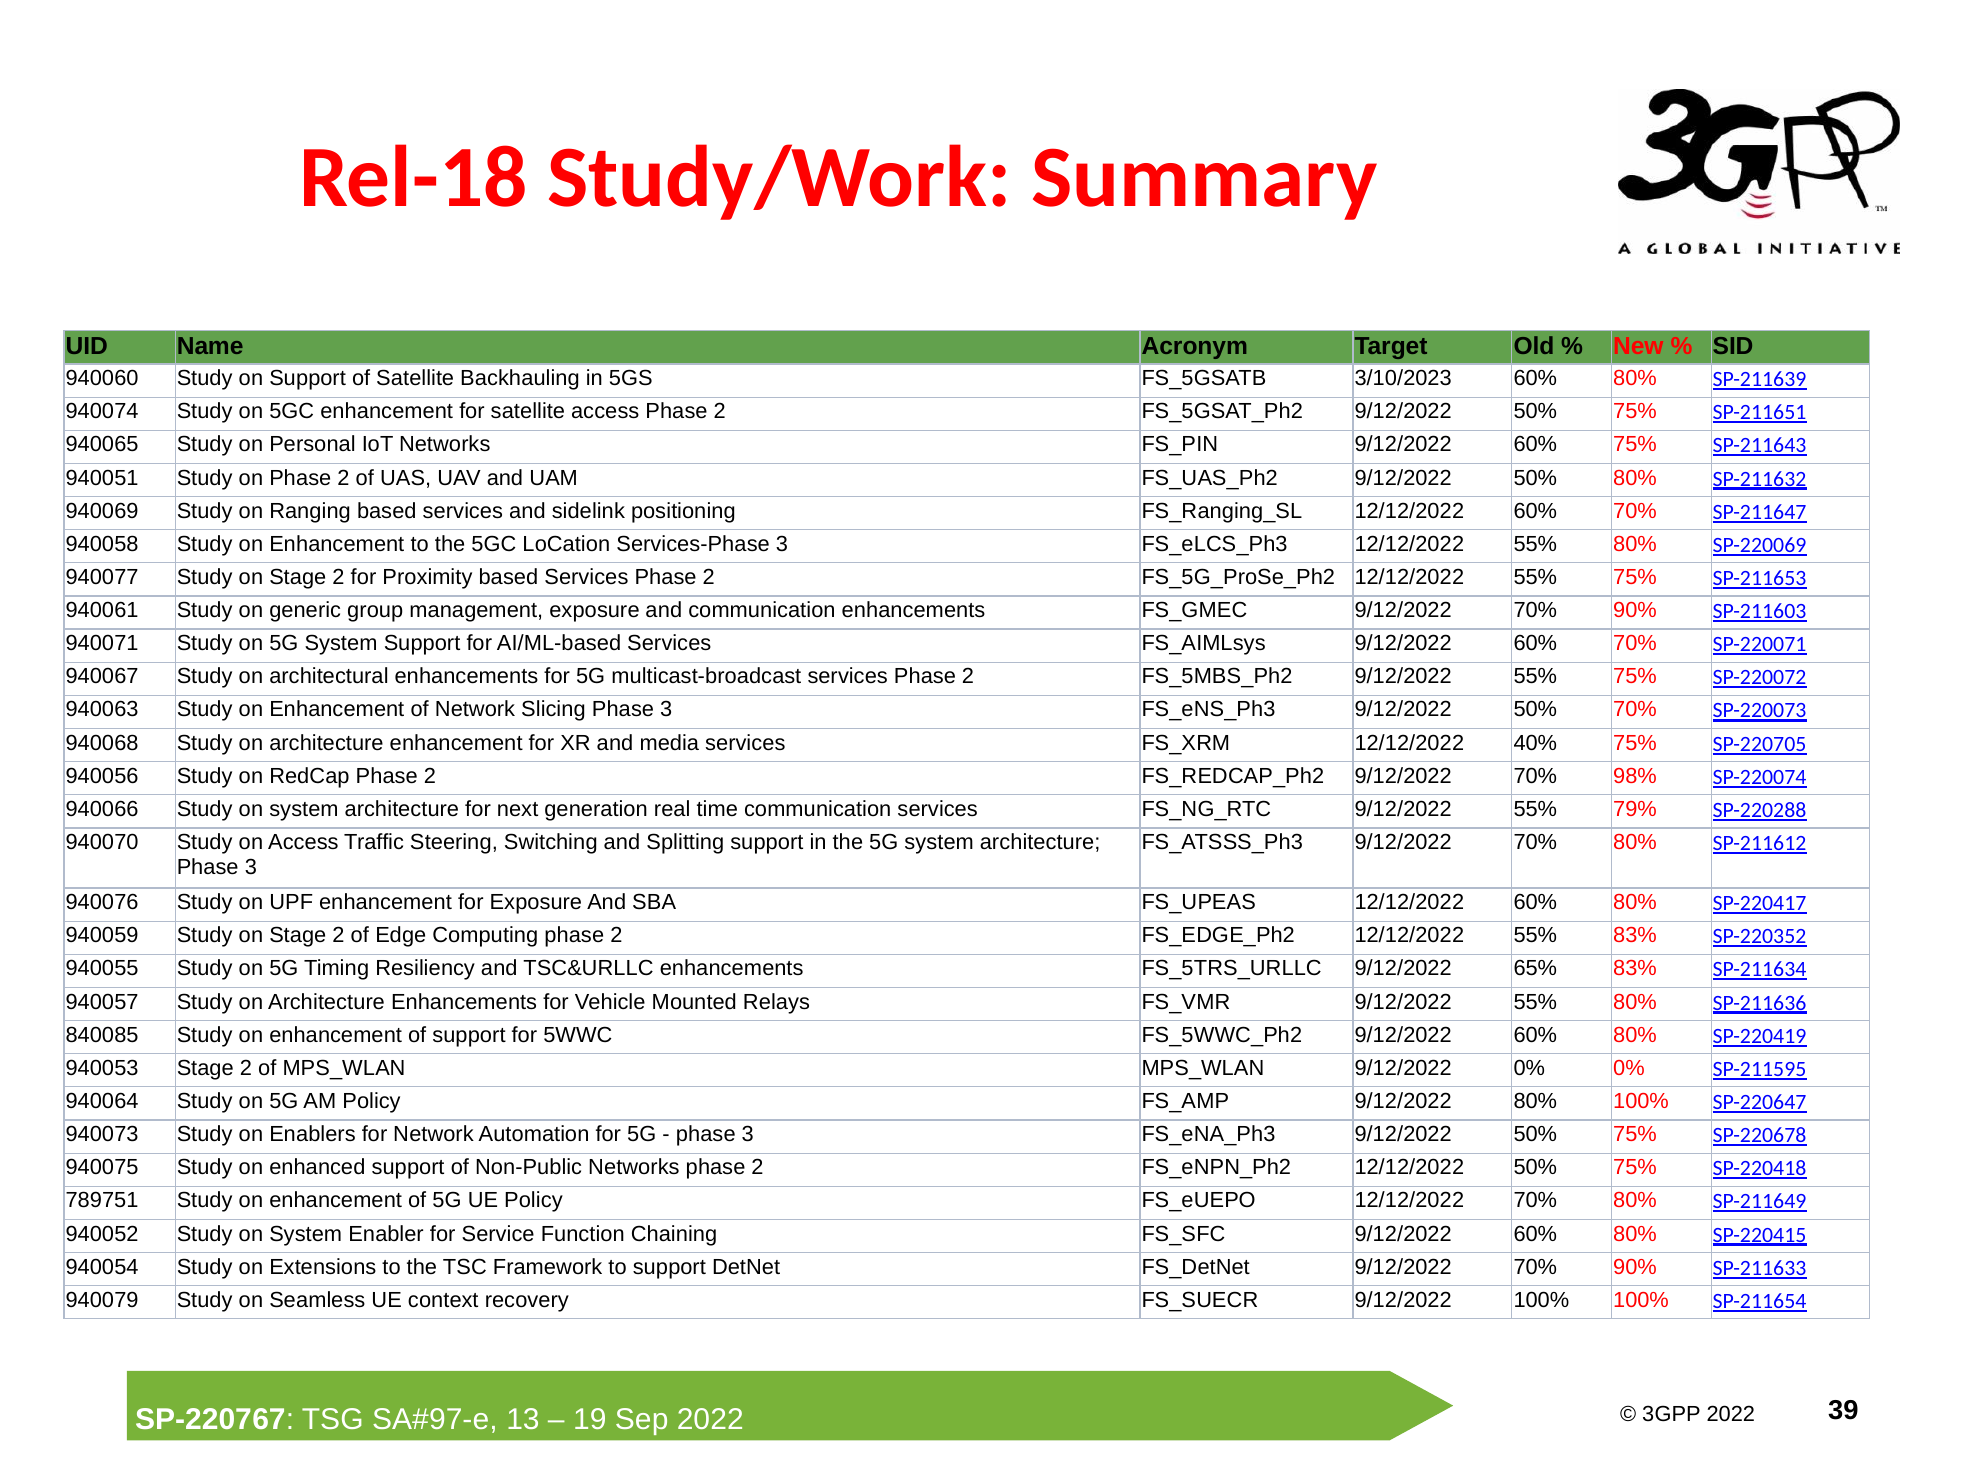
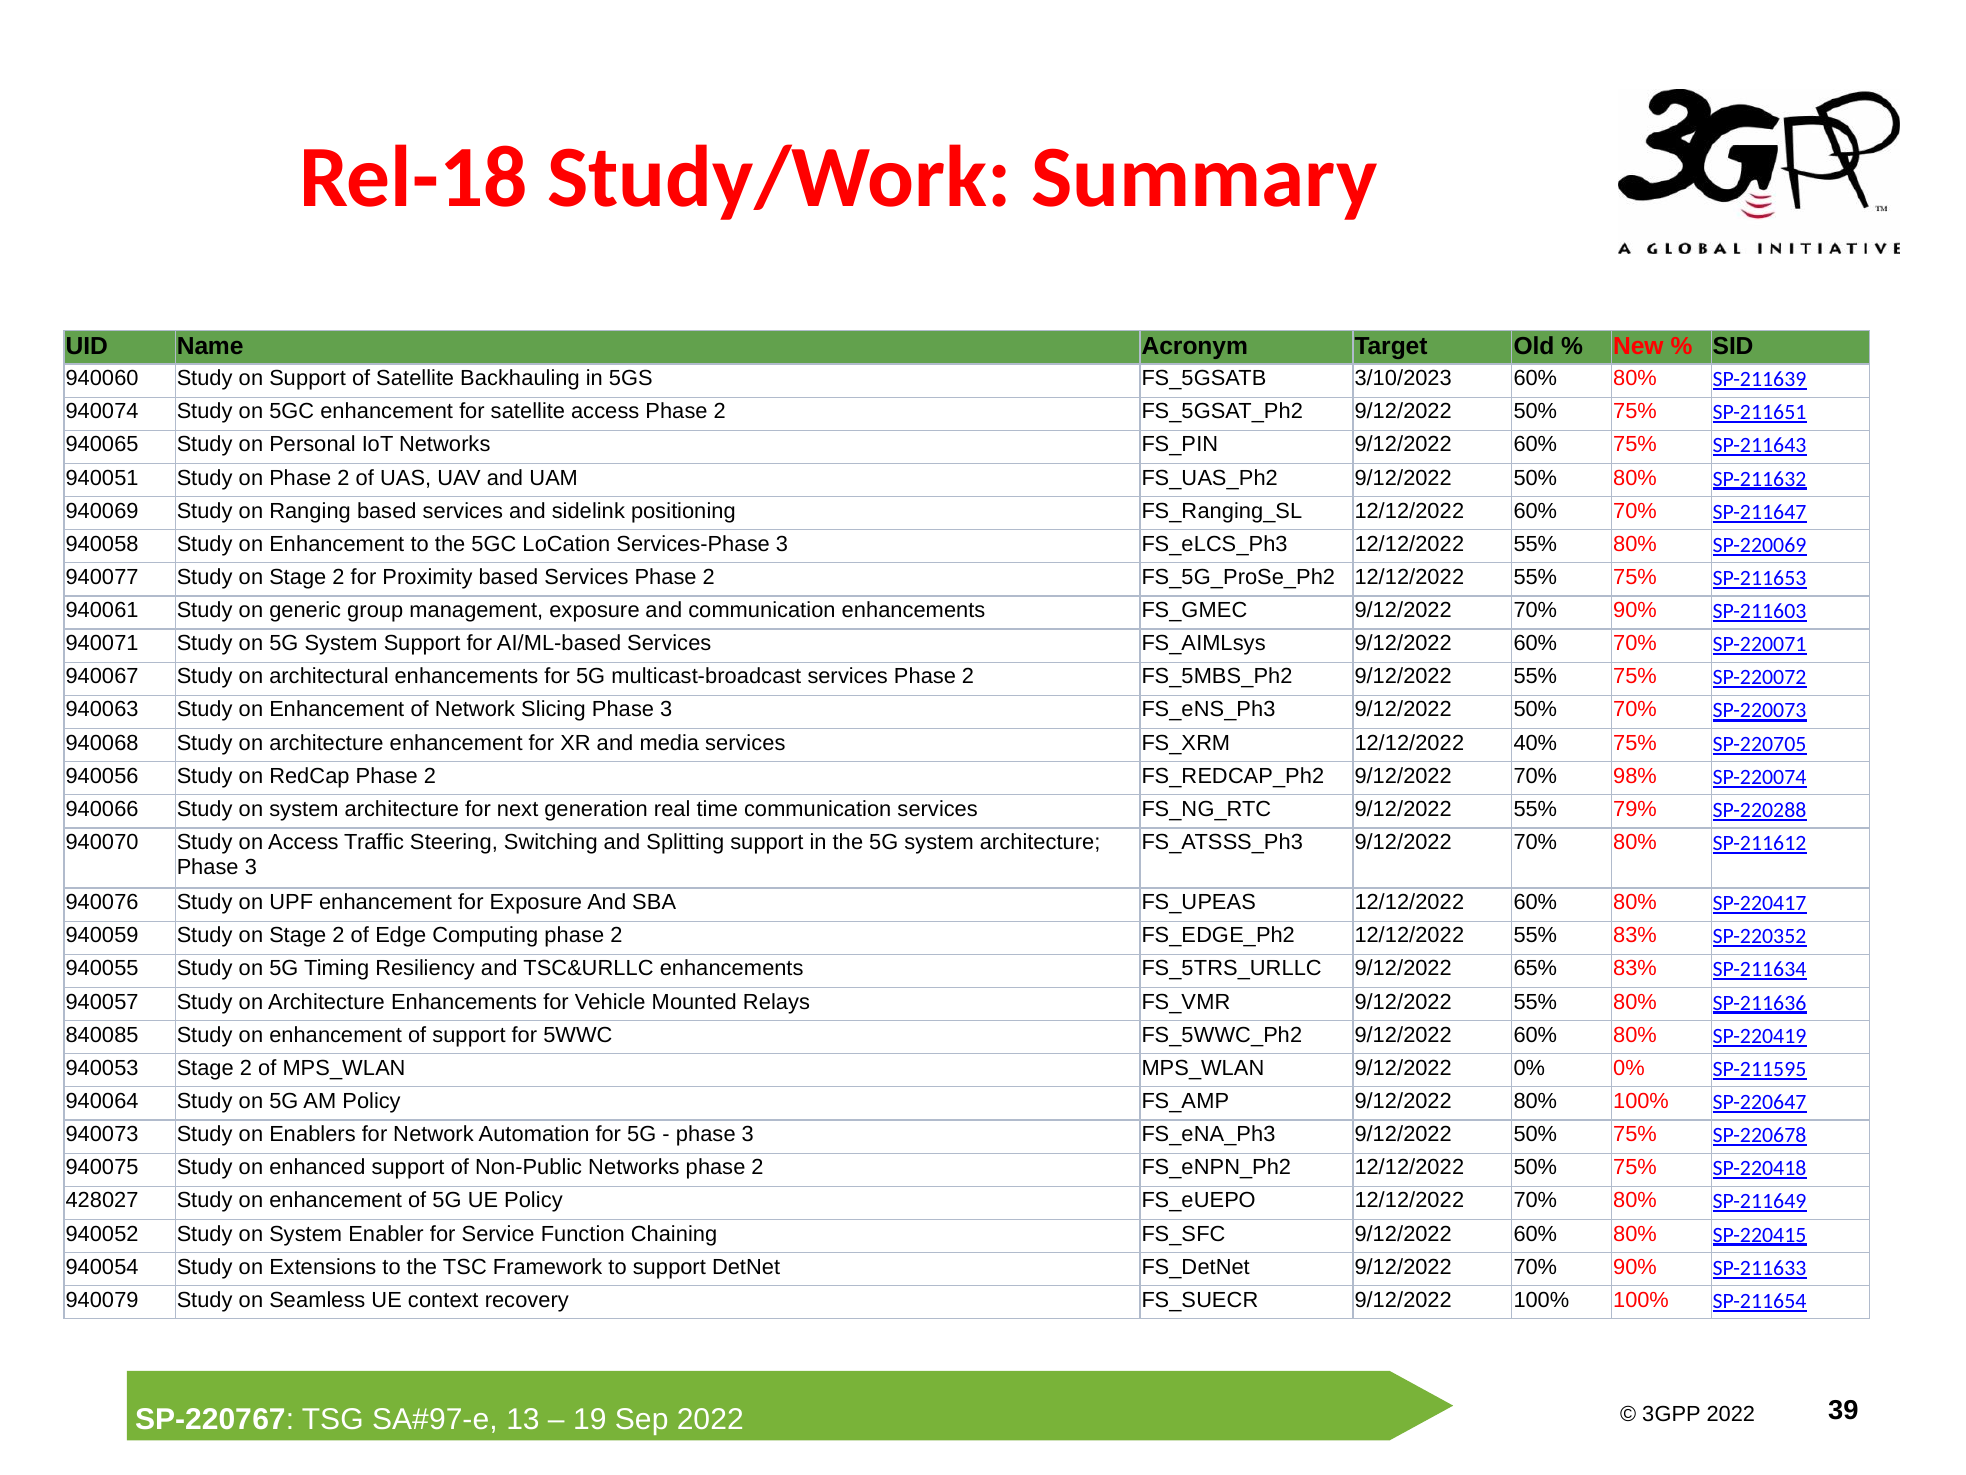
789751: 789751 -> 428027 (102, 1200)
